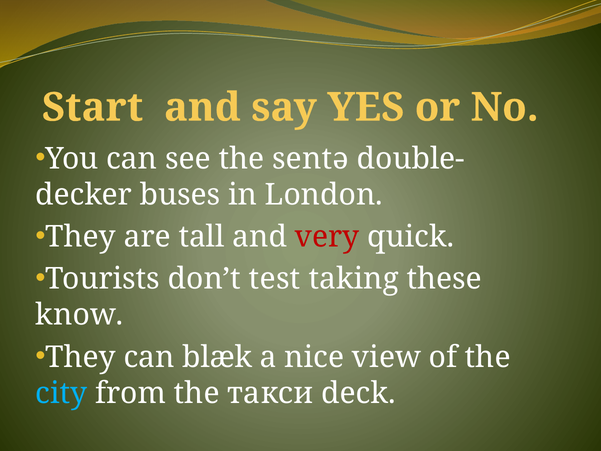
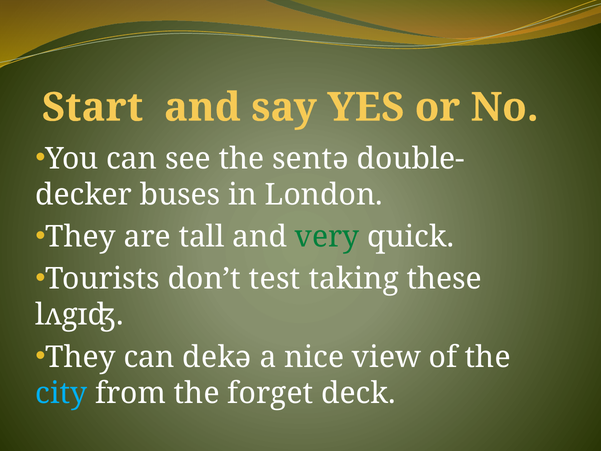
very colour: red -> green (327, 237)
know: know -> lʌgɪʤ (80, 315)
blæk: blæk -> dekə (217, 357)
такси: такси -> forget (270, 393)
